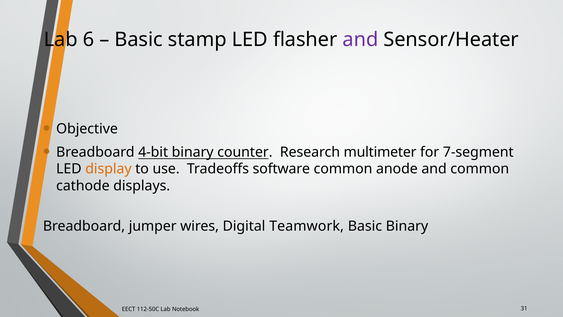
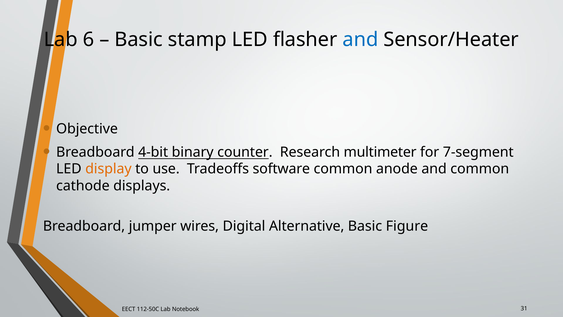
and colour: purple -> blue (360, 39)
Teamwork: Teamwork -> Alternative (307, 226)
Basic Binary: Binary -> Figure (407, 226)
